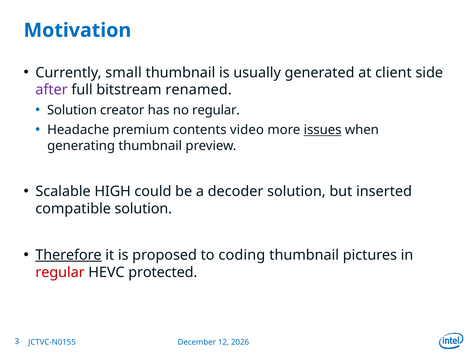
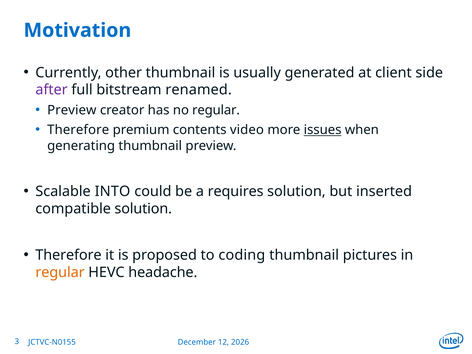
small: small -> other (124, 73)
Solution: Solution -> Preview (72, 110)
Headache: Headache -> Therefore (78, 130)
HIGH: HIGH -> INTO (112, 191)
decoder: decoder -> requires (236, 191)
Therefore underline: present -> none (69, 255)
regular colour: red -> orange (60, 272)
protected: protected -> headache (163, 272)
